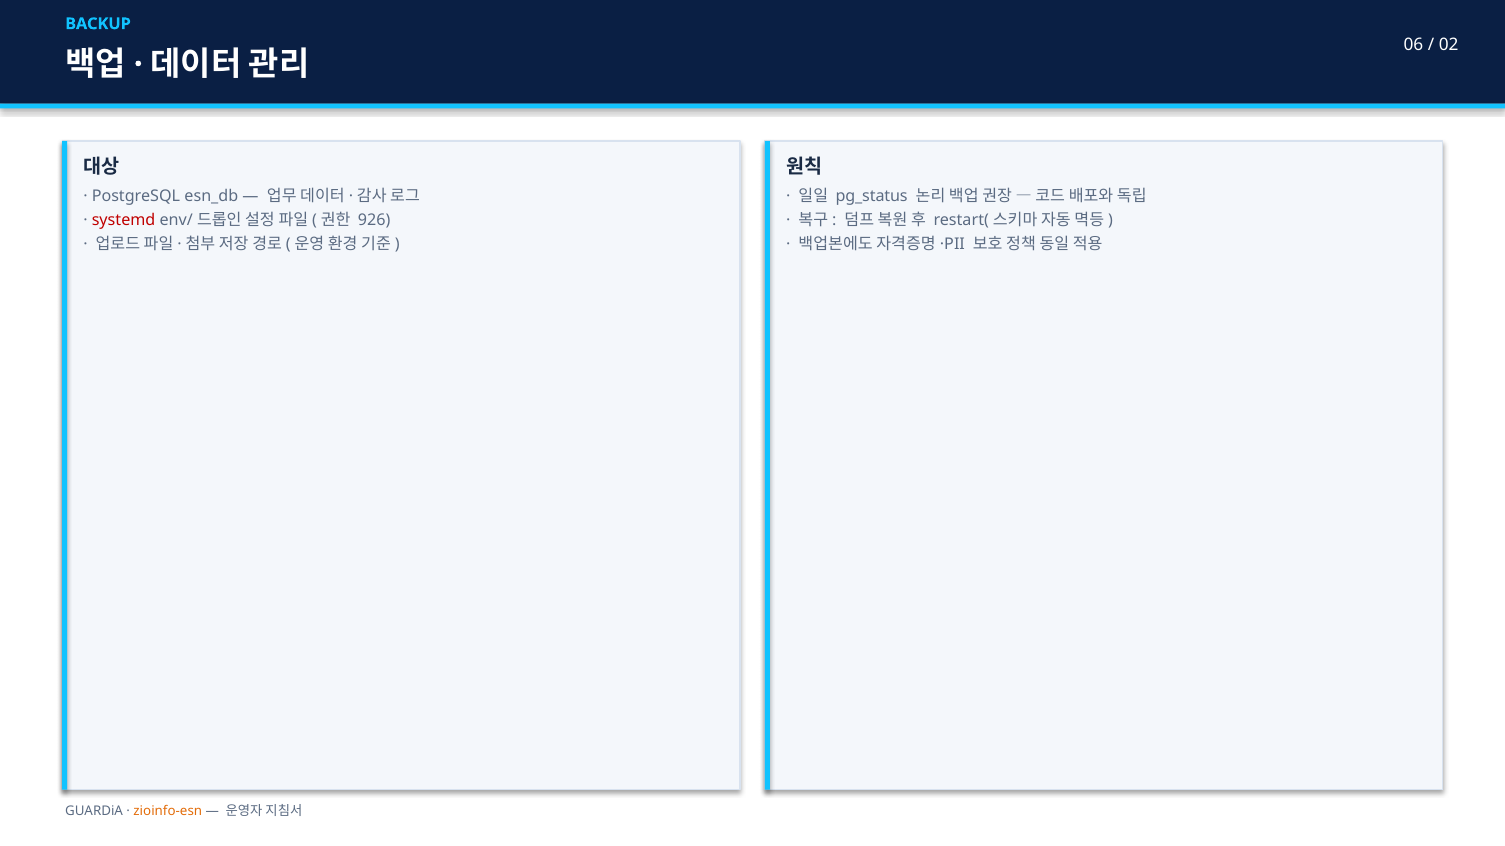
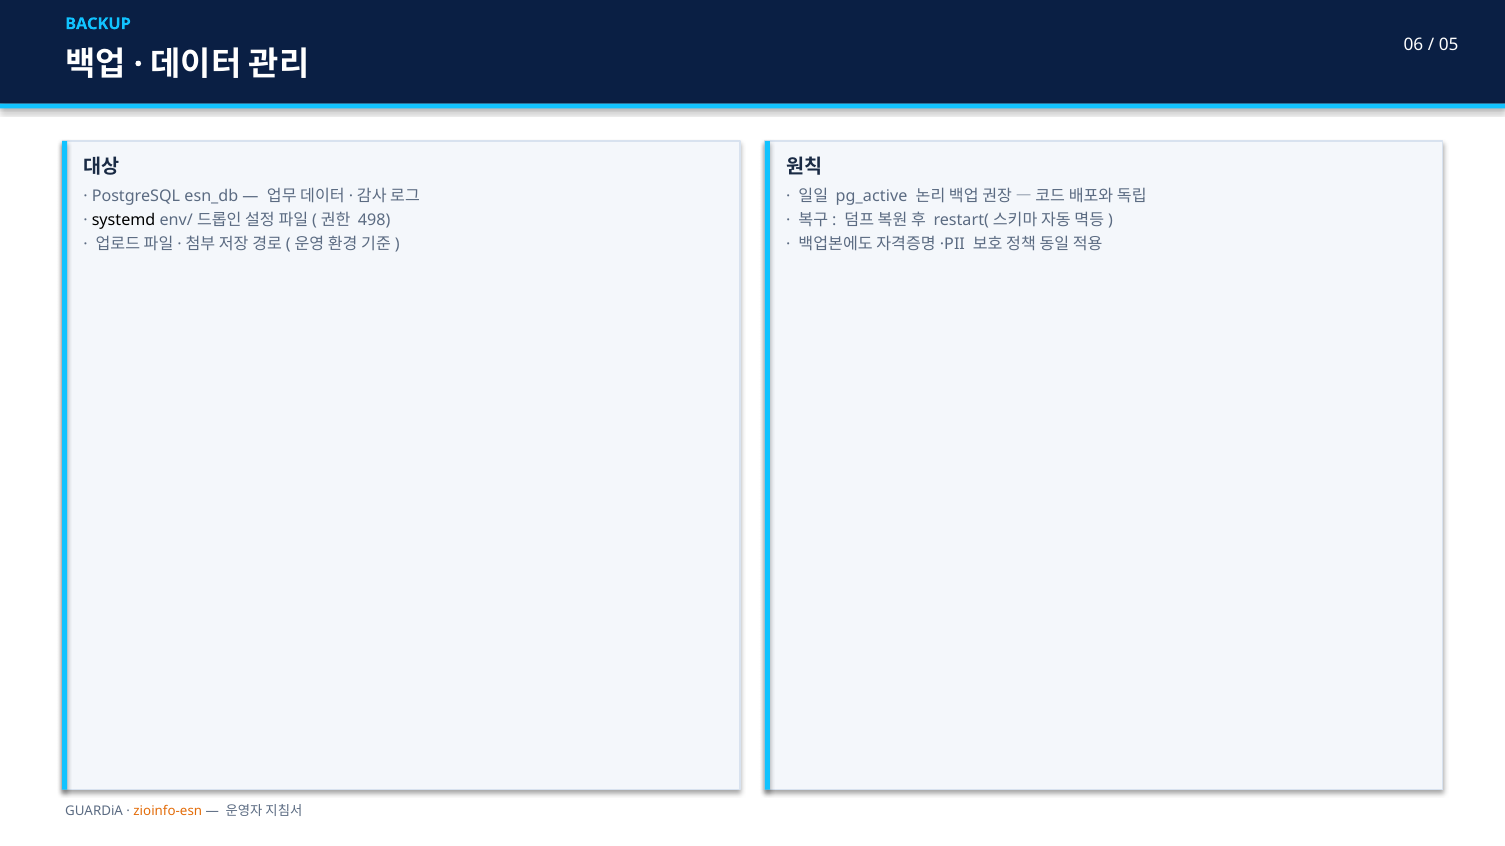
02: 02 -> 05 (1449, 45)
pg_status: pg_status -> pg_active (872, 196)
systemd colour: red -> black (124, 220)
926: 926 -> 498 (374, 220)
